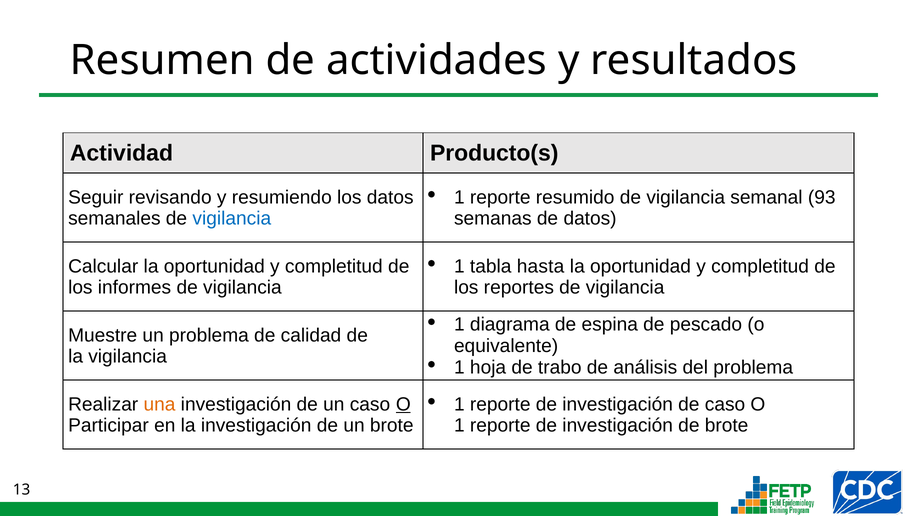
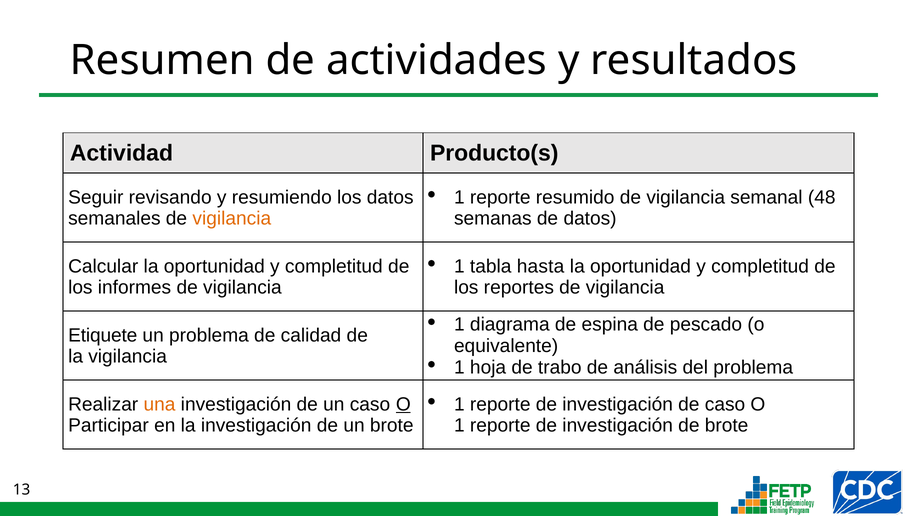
93: 93 -> 48 (822, 197)
vigilancia colour: blue -> orange (232, 219)
Muestre: Muestre -> Etiquete (103, 335)
